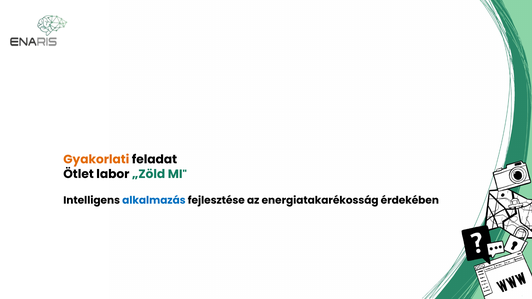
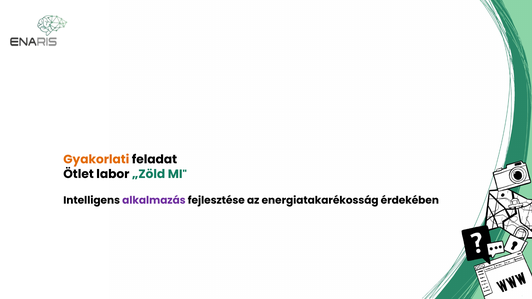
alkalmazás colour: blue -> purple (154, 201)
